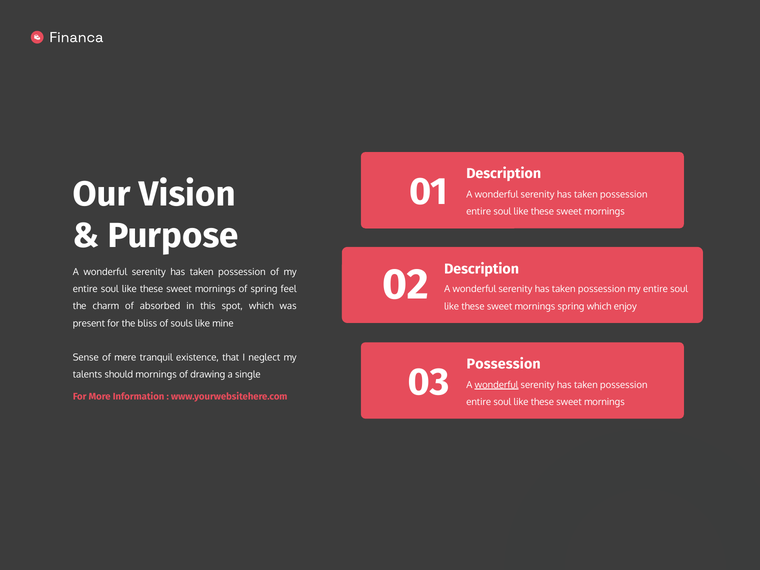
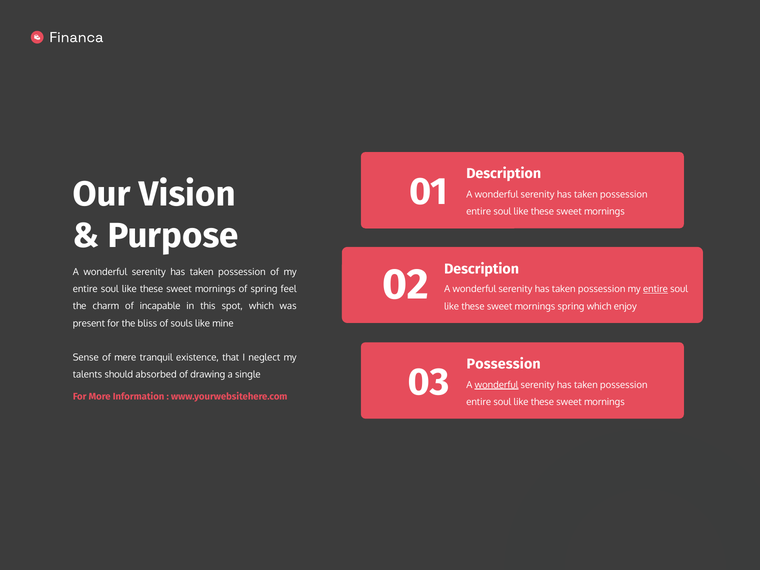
entire underline: none -> present (655, 289)
absorbed: absorbed -> incapable (160, 306)
should mornings: mornings -> absorbed (156, 375)
